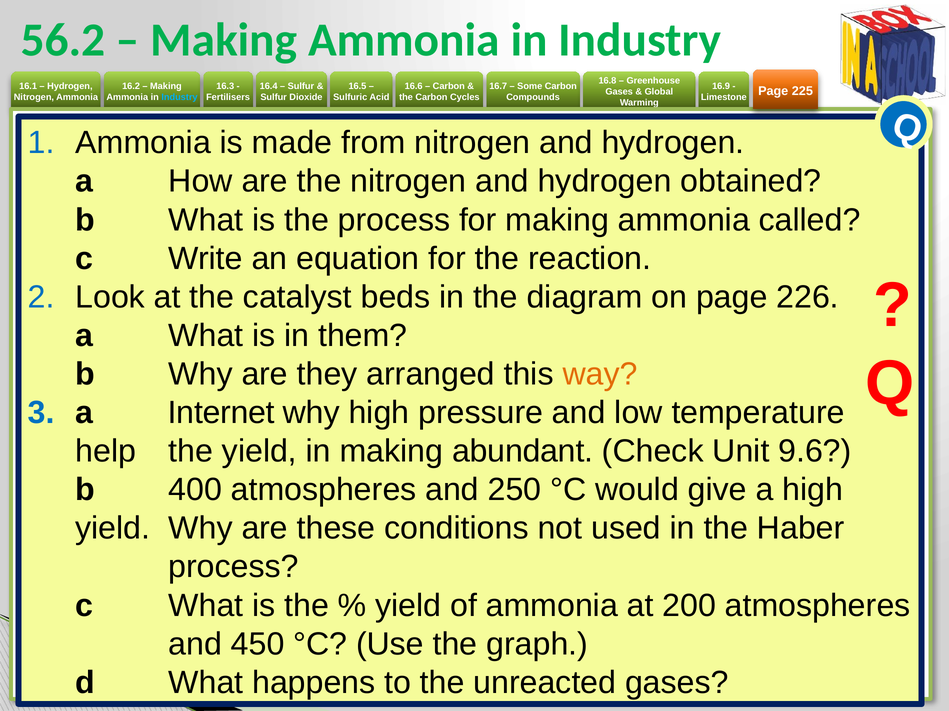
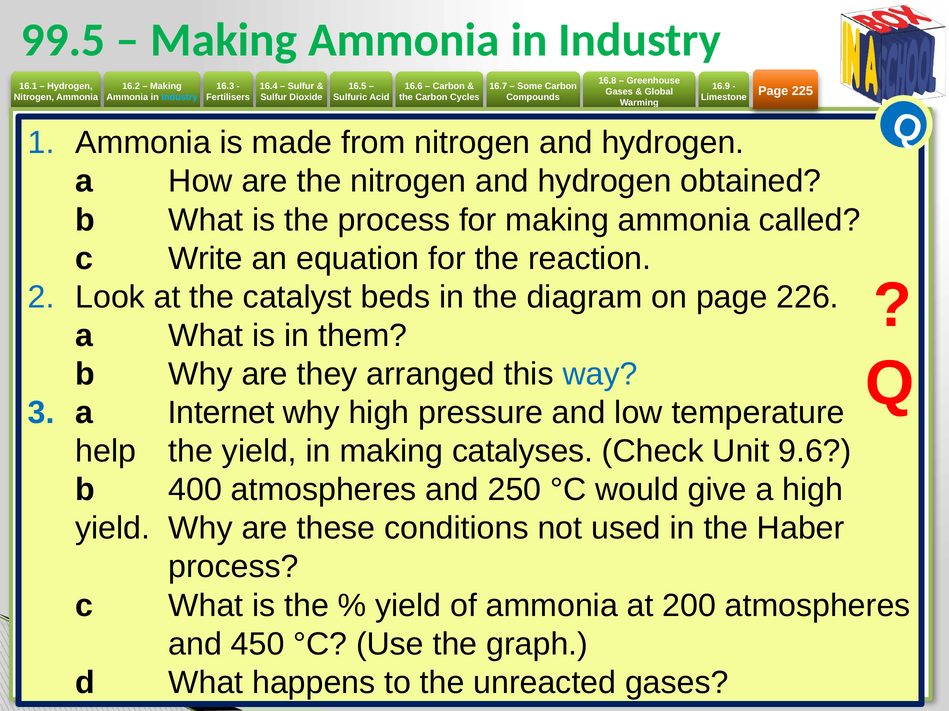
56.2: 56.2 -> 99.5 (63, 40)
way colour: orange -> blue (600, 375)
abundant: abundant -> catalyses (523, 452)
